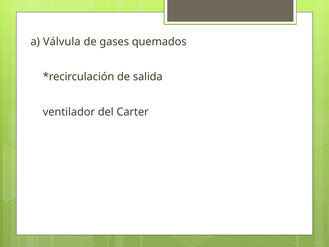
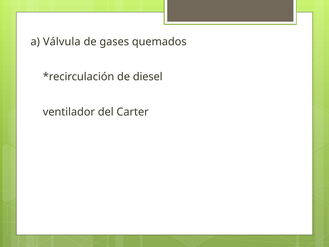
salida: salida -> diesel (148, 77)
